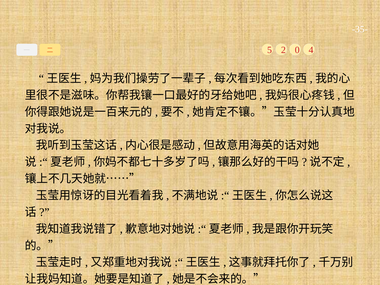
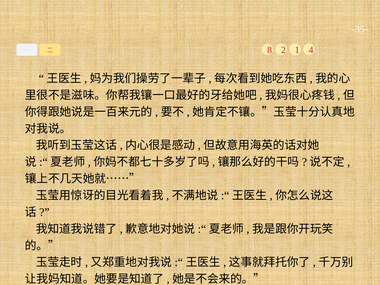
5: 5 -> 8 (270, 50)
0: 0 -> 1 (297, 50)
